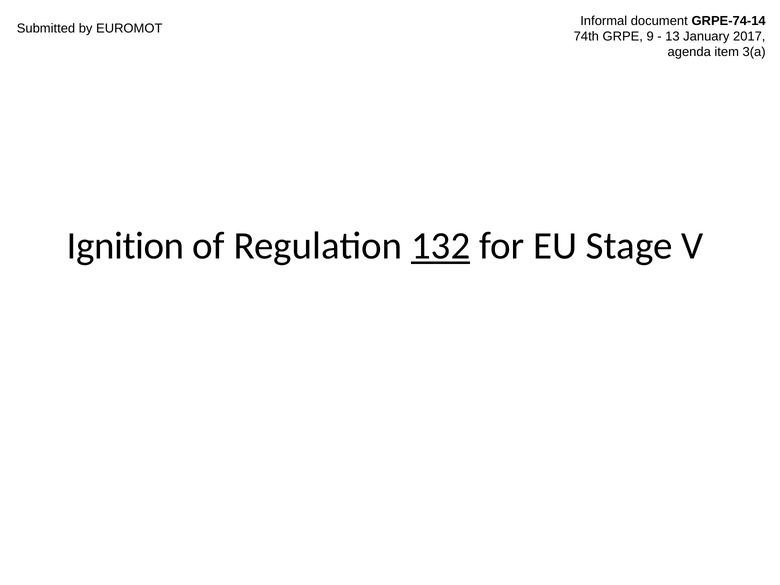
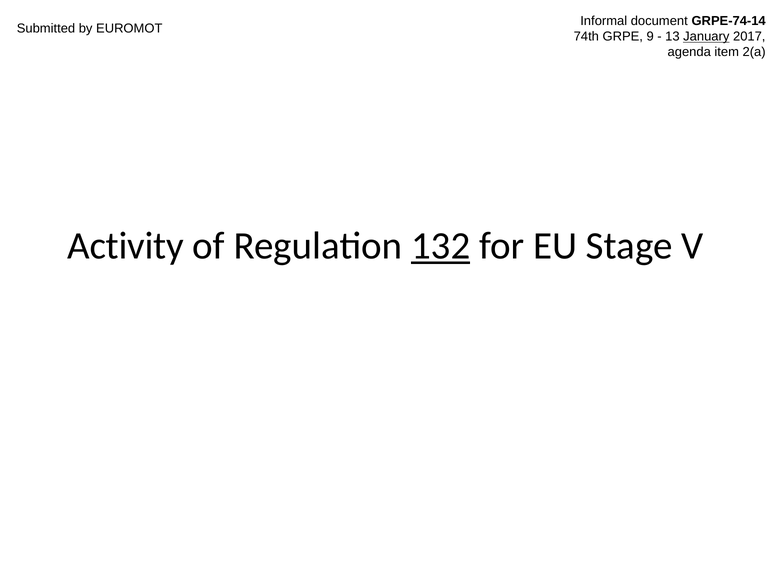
January underline: none -> present (706, 37)
3(a: 3(a -> 2(a (754, 52)
Ignition: Ignition -> Activity (125, 246)
